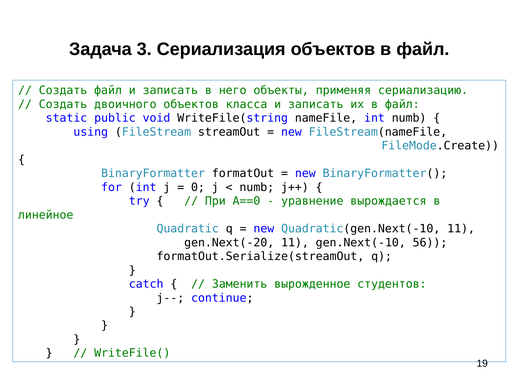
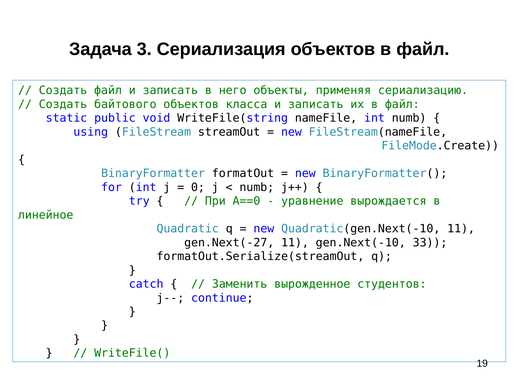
двоичного: двоичного -> байтового (125, 104)
gen.Next(-20: gen.Next(-20 -> gen.Next(-27 (229, 243)
56: 56 -> 33 (430, 243)
